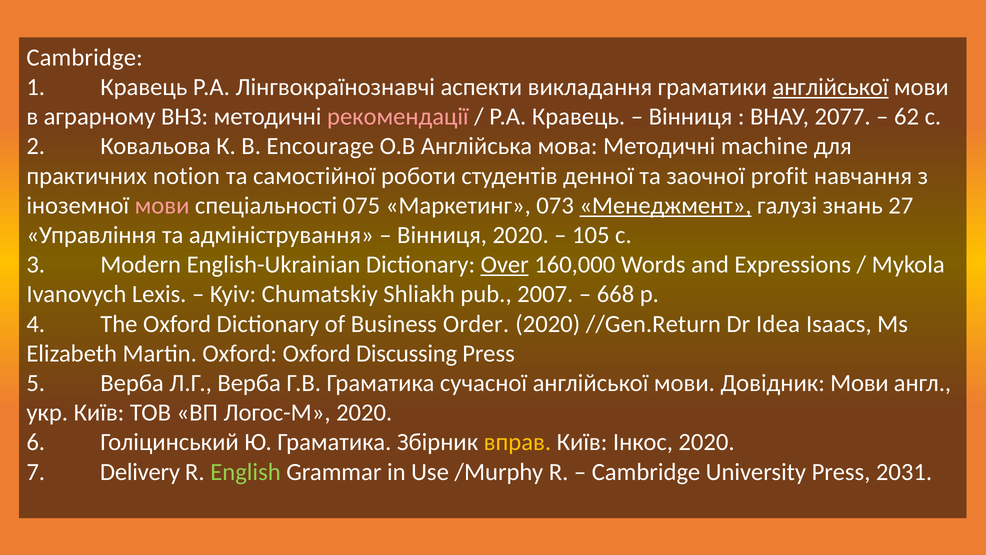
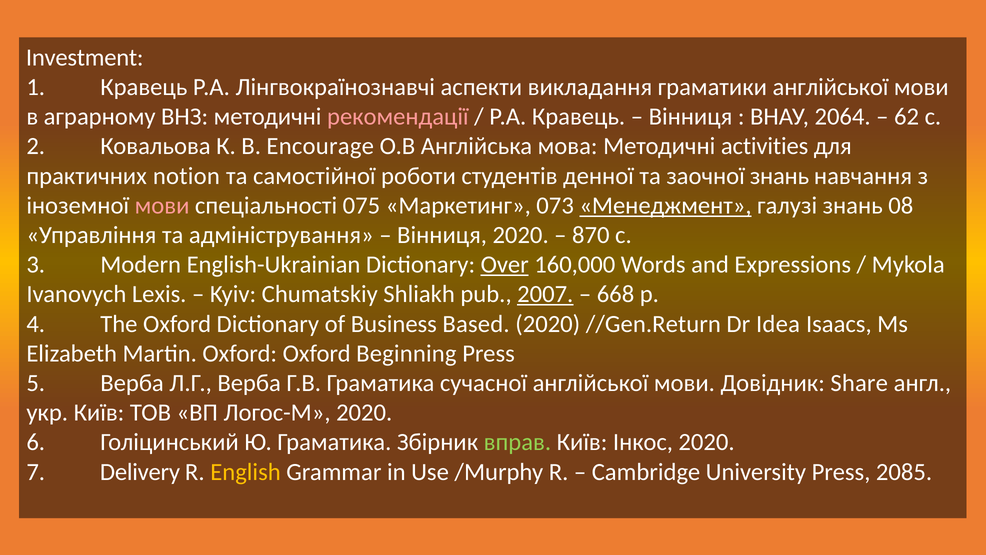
Cambridge: Cambridge -> Investment (85, 57)
англійської underline: present -> none (831, 87)
2077: 2077 -> 2064 (843, 117)
machine: machine -> activities (765, 146)
заочної profit: profit -> знань (780, 176)
27: 27 -> 08 (901, 205)
105: 105 -> 870 (591, 235)
2007 underline: none -> present (545, 294)
Order: Order -> Based (476, 324)
Discussing: Discussing -> Beginning (406, 353)
Довідник Мови: Мови -> Share (859, 383)
вправ colour: yellow -> light green (517, 442)
English colour: light green -> yellow (246, 472)
2031: 2031 -> 2085 (904, 472)
